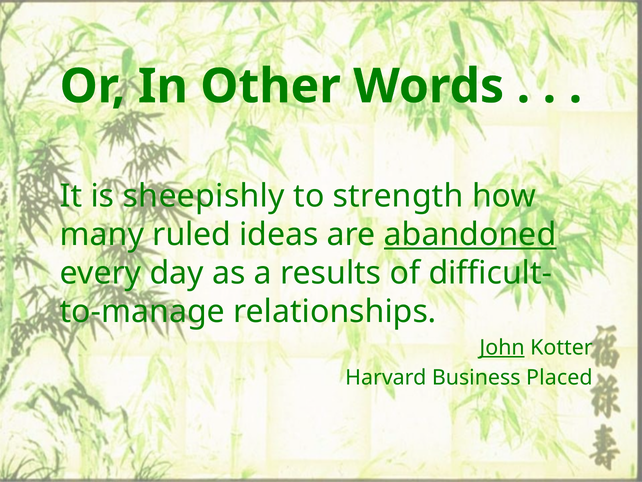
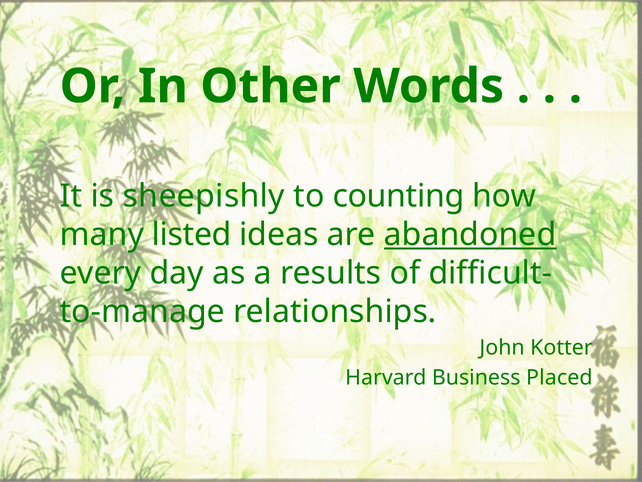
strength: strength -> counting (398, 196)
ruled: ruled -> listed (192, 234)
John underline: present -> none (502, 347)
